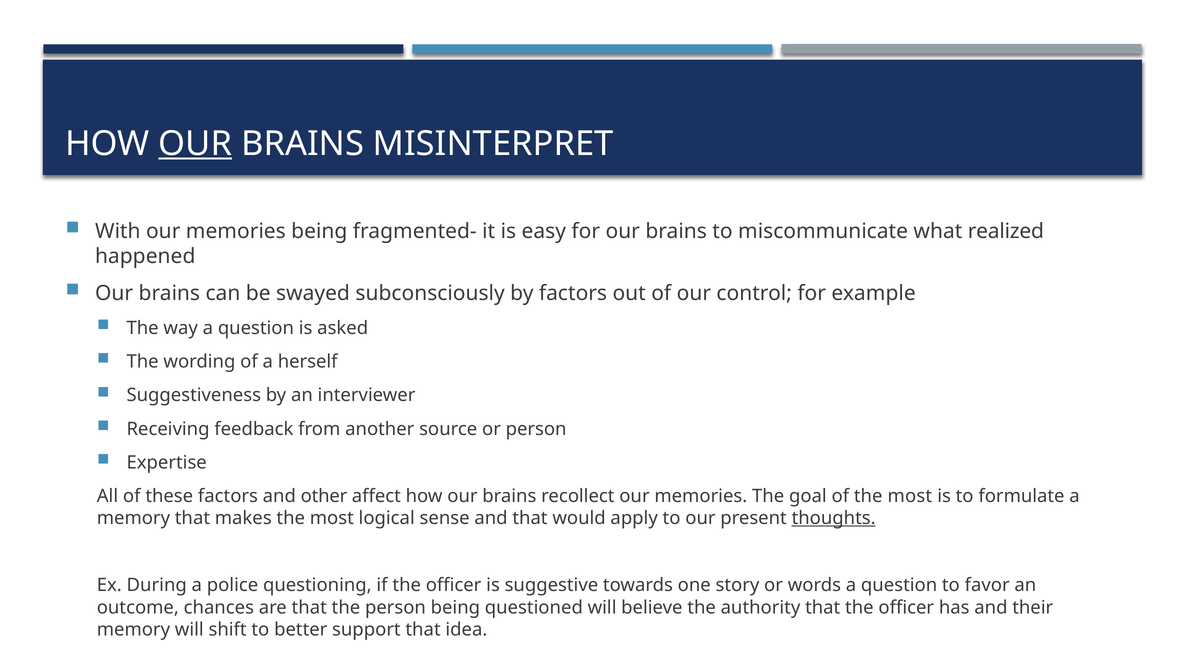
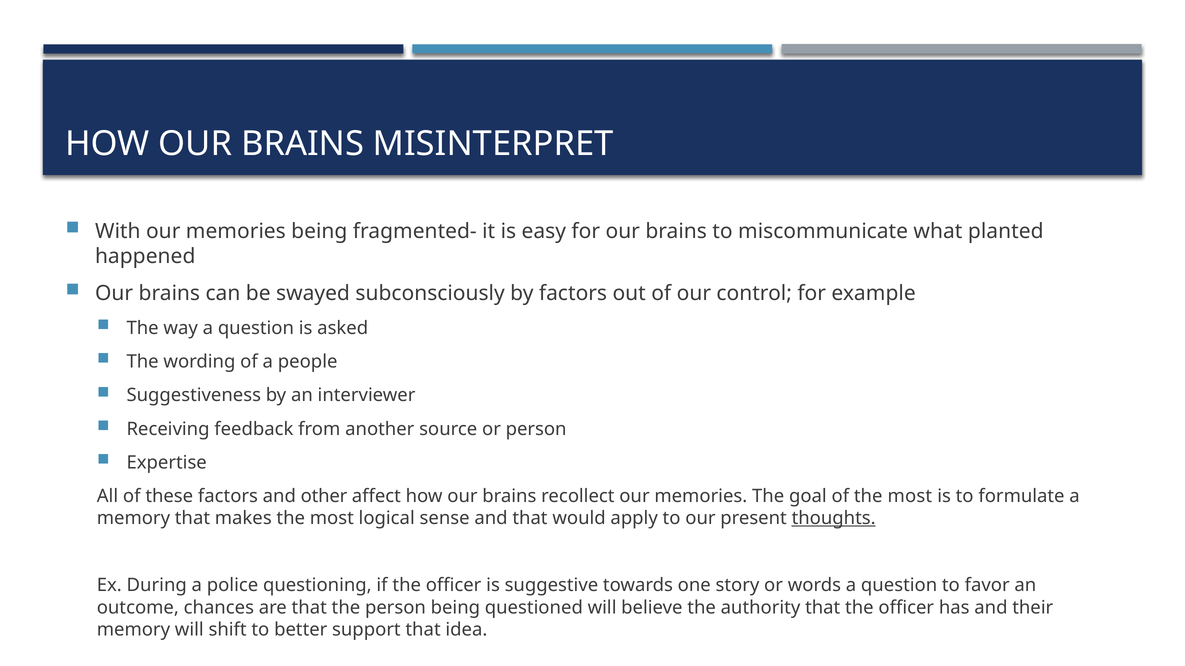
OUR underline: present -> none (195, 144)
realized: realized -> planted (1006, 231)
herself: herself -> people (308, 362)
